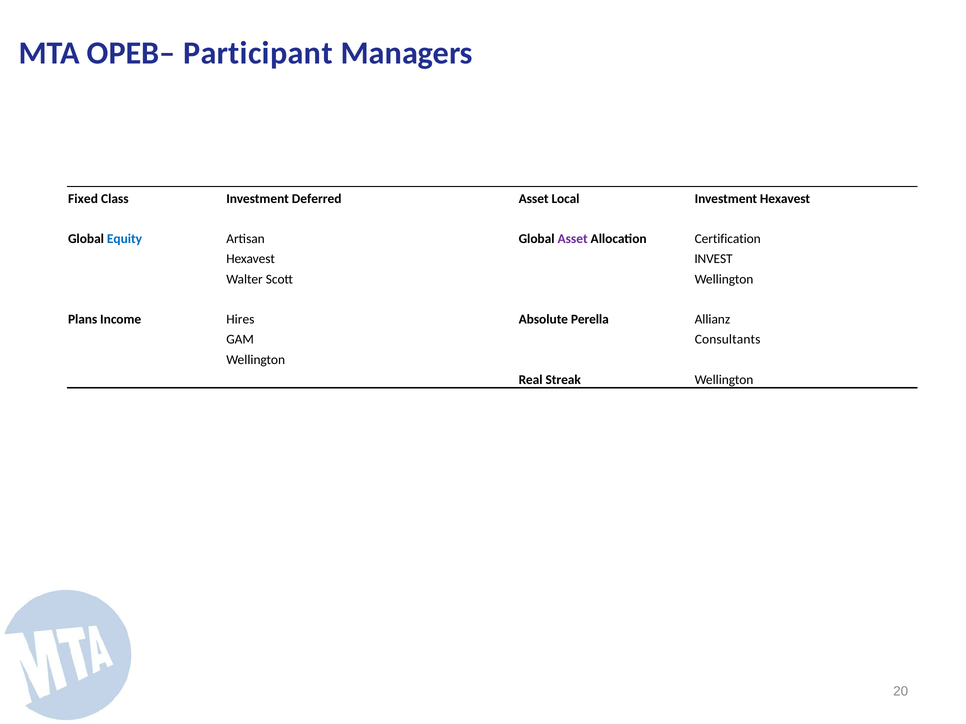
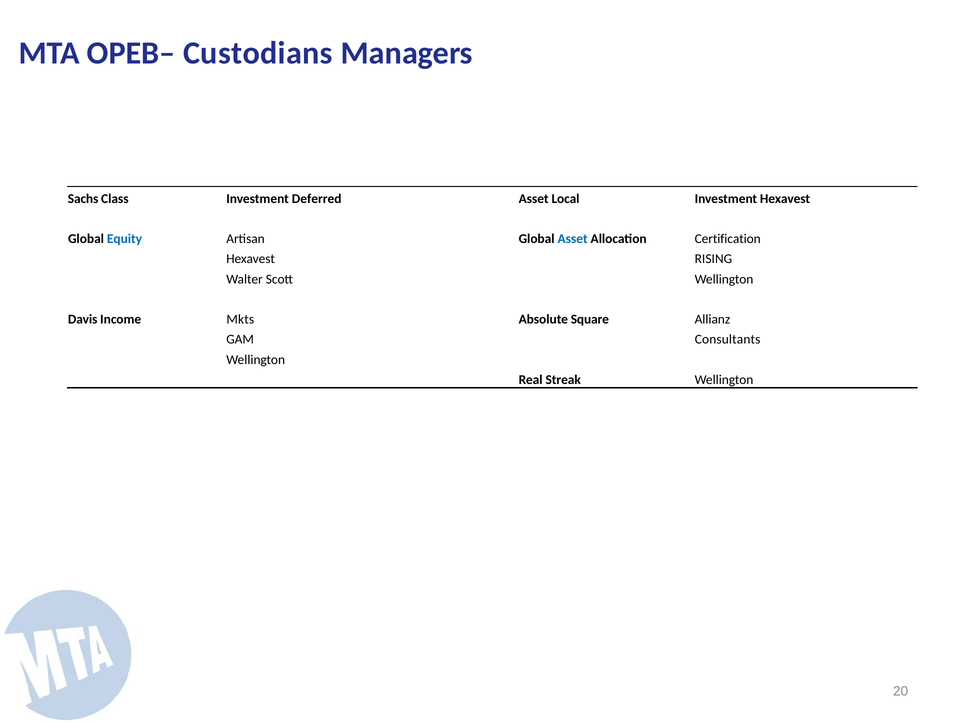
Participant: Participant -> Custodians (258, 53)
Fixed: Fixed -> Sachs (83, 199)
Asset colour: purple -> blue (573, 239)
INVEST: INVEST -> RISING (713, 259)
Plans: Plans -> Davis (83, 320)
Hires: Hires -> Mkts (240, 320)
Perella: Perella -> Square (590, 320)
